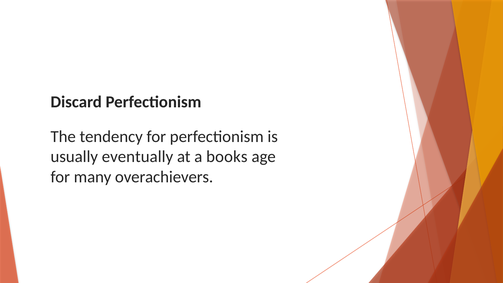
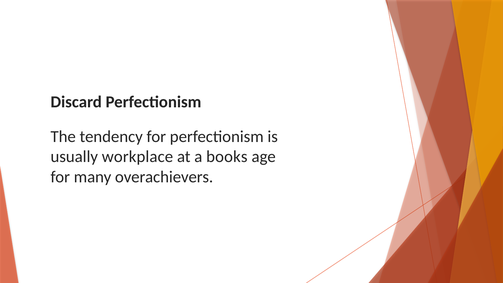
eventually: eventually -> workplace (137, 157)
